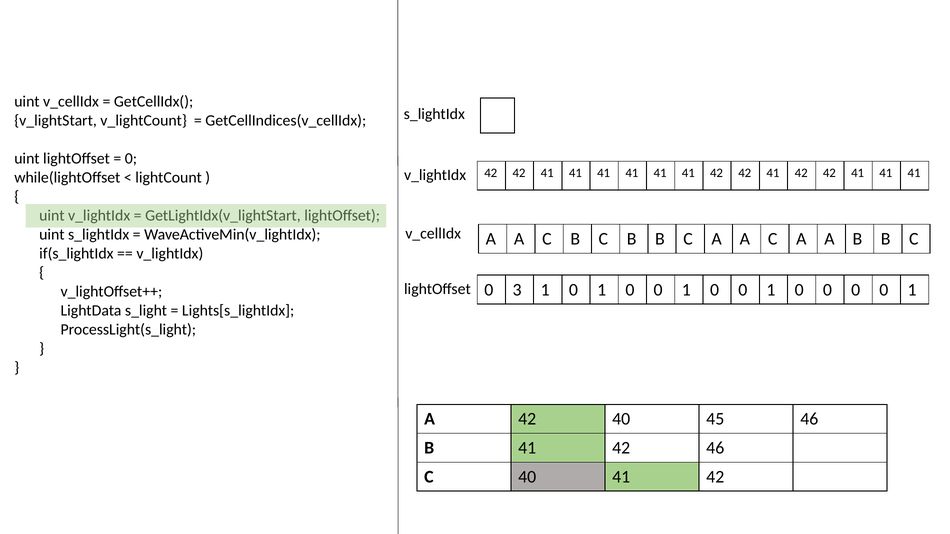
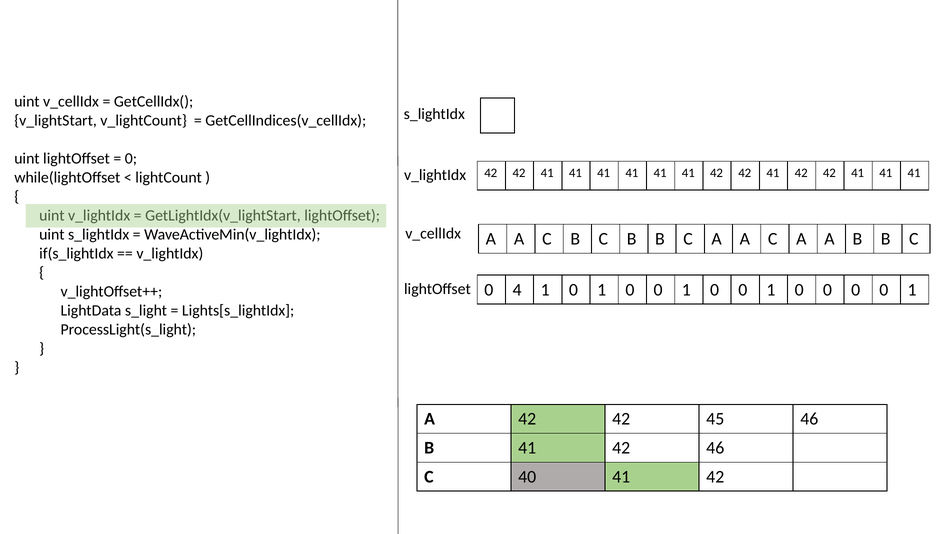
3: 3 -> 4 (517, 290)
A 42 40: 40 -> 42 (621, 419)
